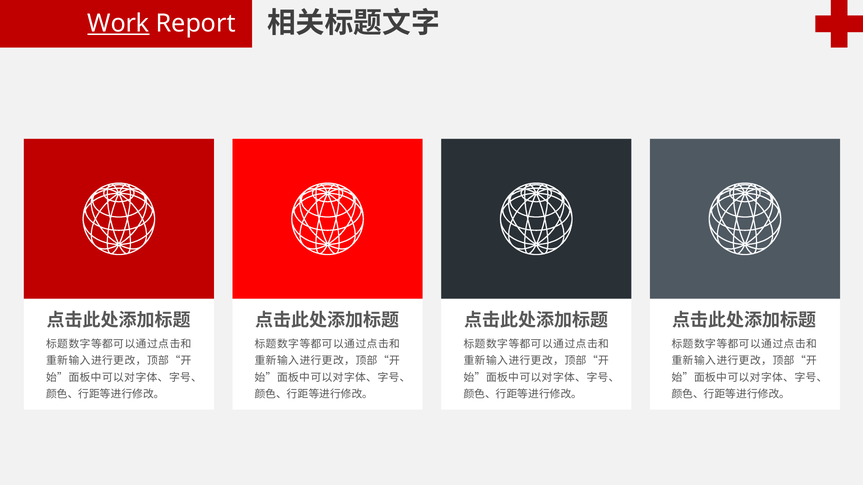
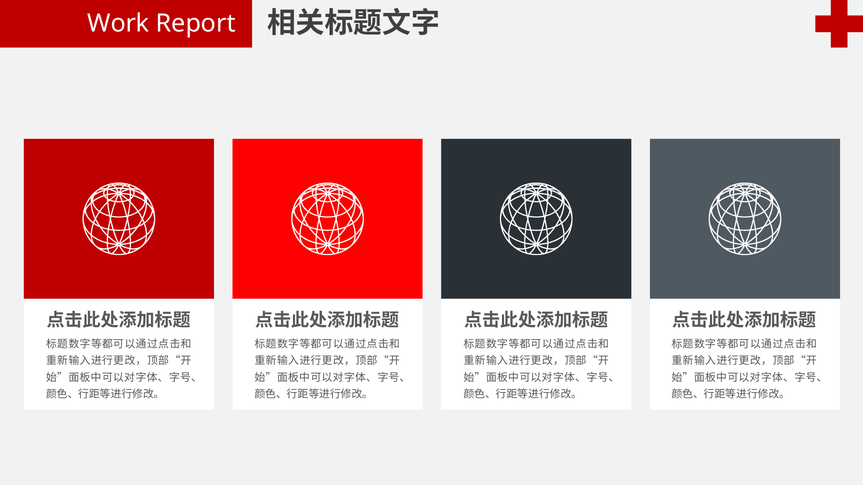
Work underline: present -> none (118, 23)
